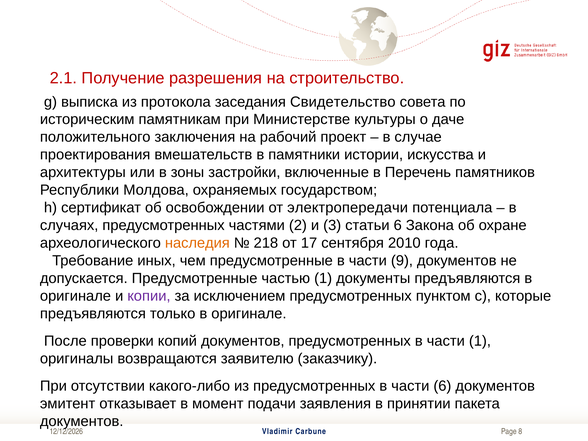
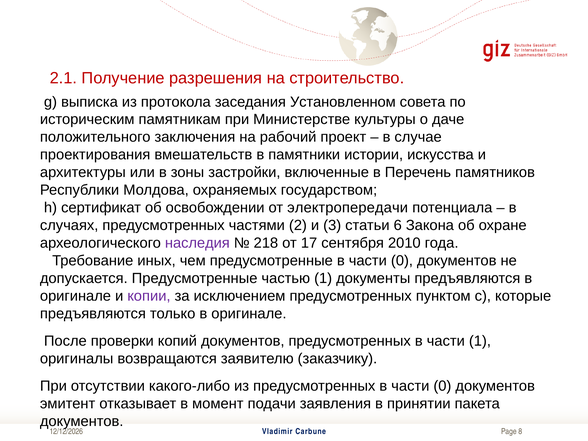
Свидетельство: Свидетельство -> Установленном (343, 102)
наследия colour: orange -> purple (197, 243)
предусмотренные в части 9: 9 -> 0 (402, 261)
предусмотренных в части 6: 6 -> 0 (442, 386)
